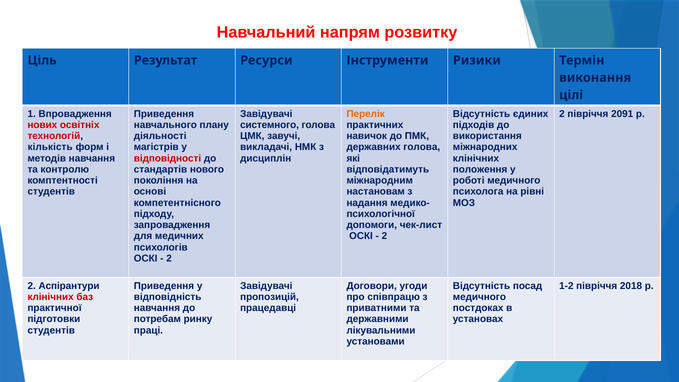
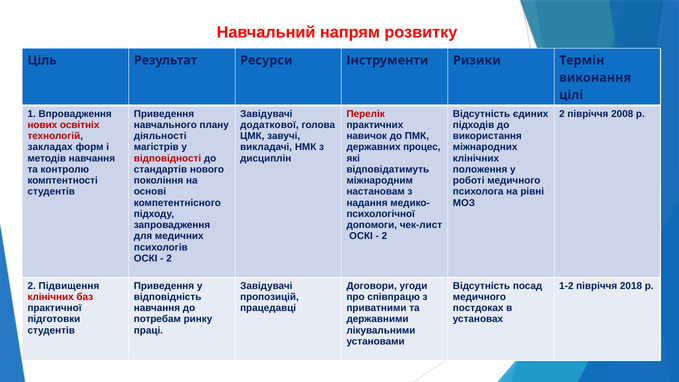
Перелік colour: orange -> red (366, 114)
2091: 2091 -> 2008 (622, 114)
системного: системного -> додаткової (269, 125)
кількість: кількість -> закладах (50, 147)
державних голова: голова -> процес (422, 147)
Аспірантури: Аспірантури -> Підвищення (69, 286)
